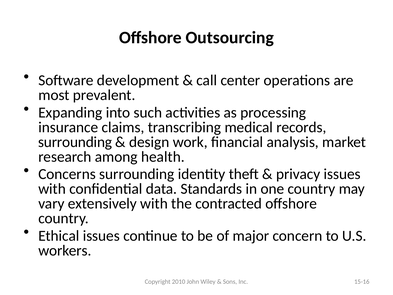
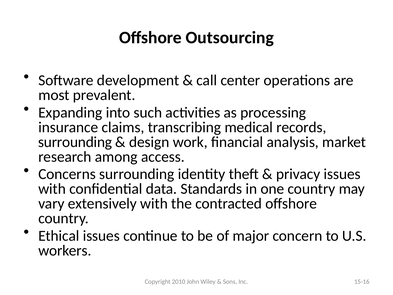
health: health -> access (163, 157)
